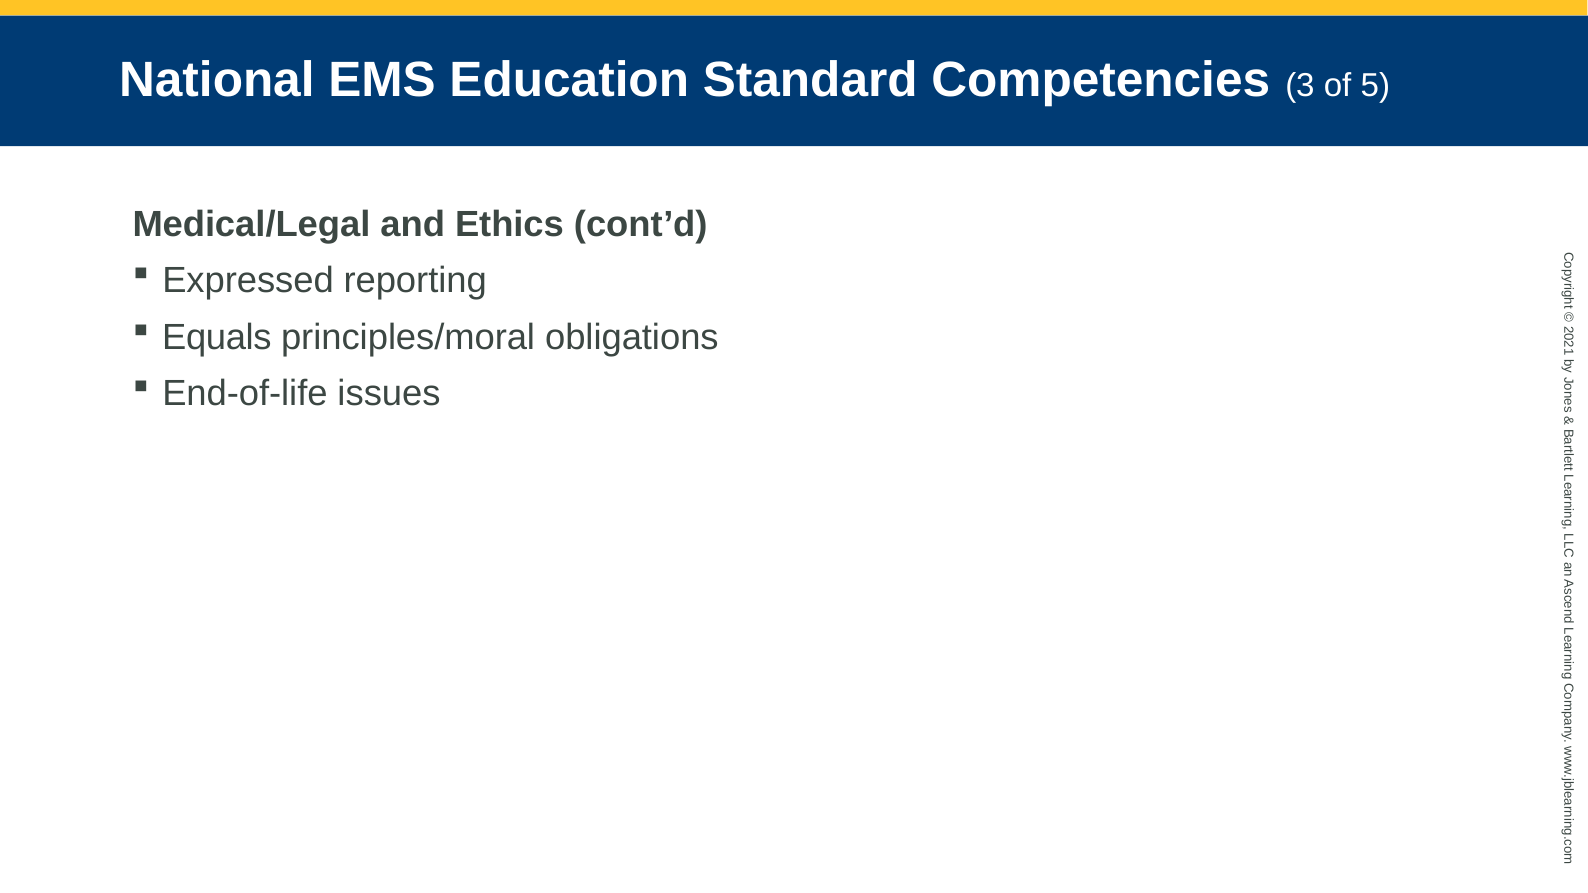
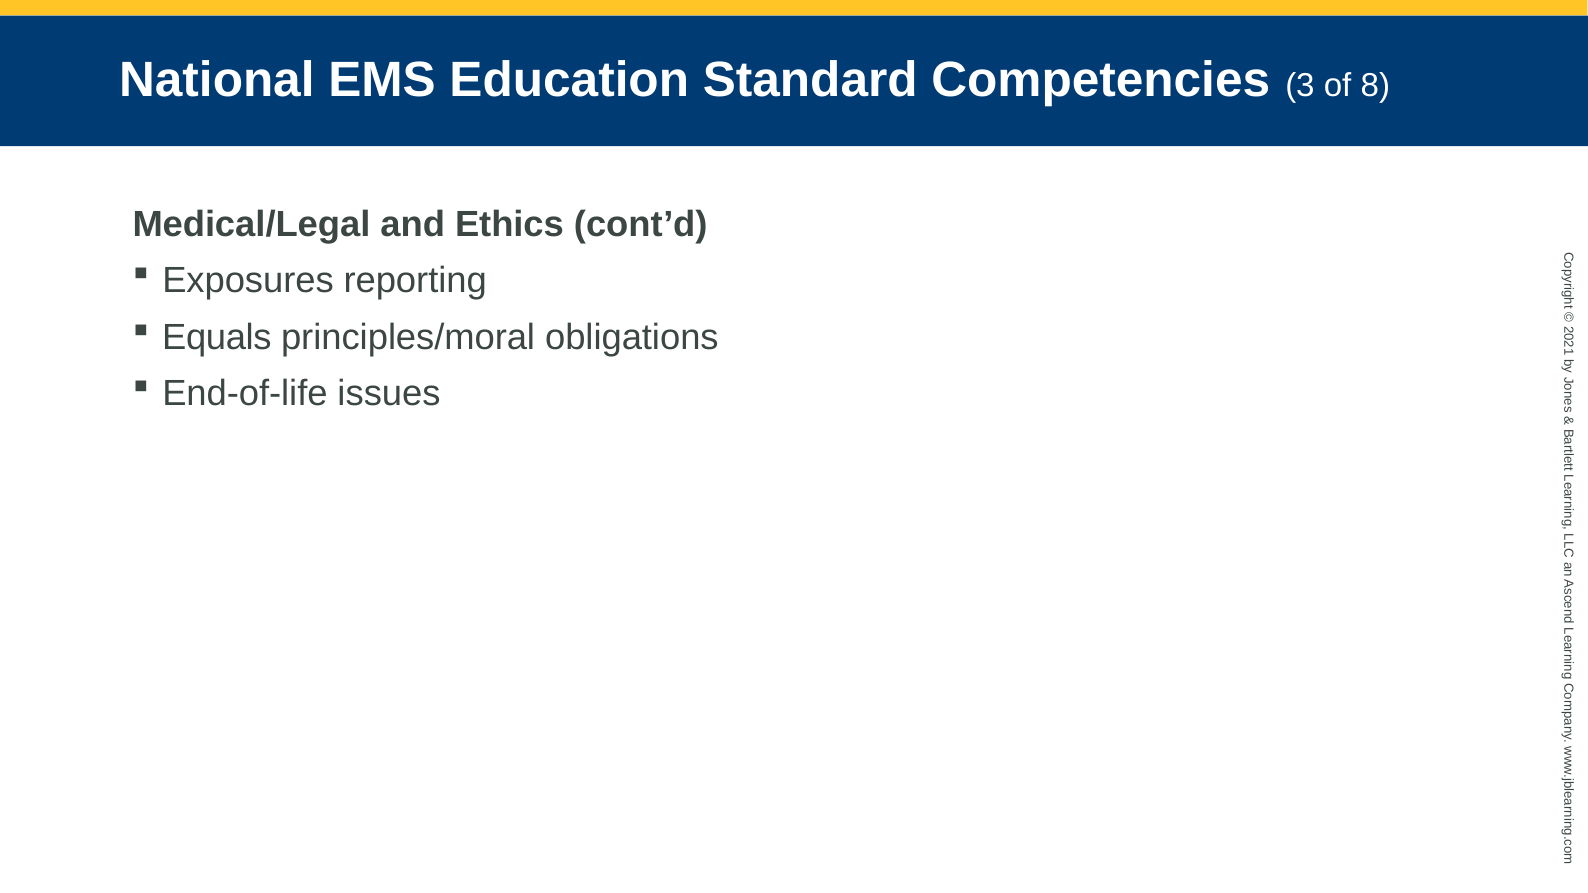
5: 5 -> 8 (1375, 85)
Expressed: Expressed -> Exposures (248, 281)
